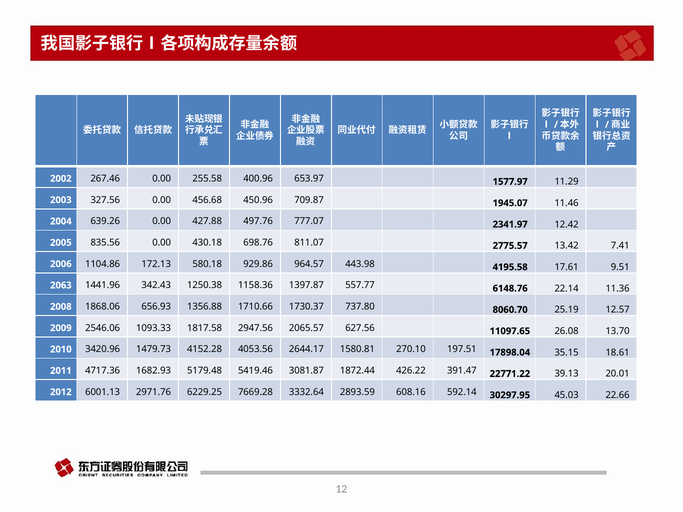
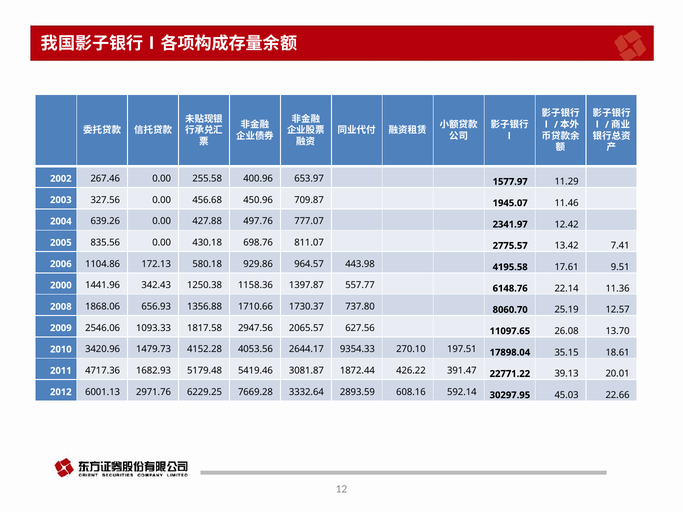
2063: 2063 -> 2000 (61, 285)
1580.81: 1580.81 -> 9354.33 (357, 349)
